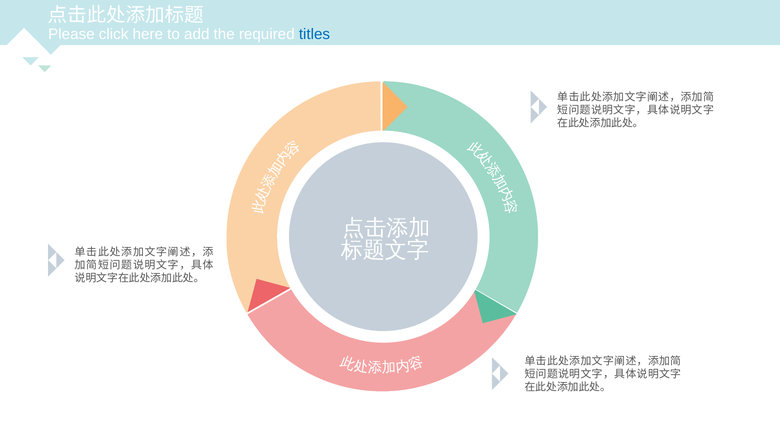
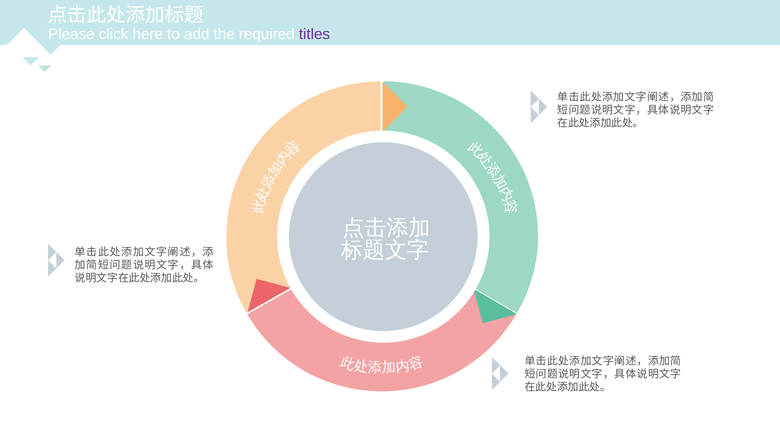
titles colour: blue -> purple (314, 34)
